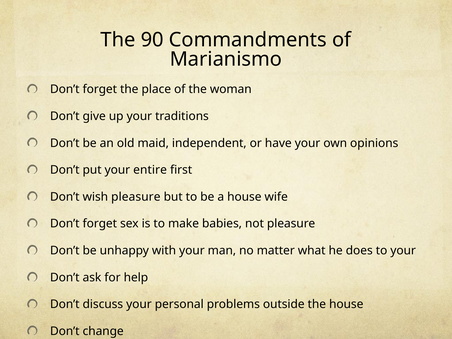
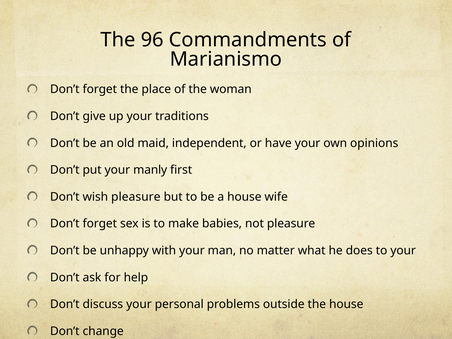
90: 90 -> 96 (152, 40)
entire: entire -> manly (150, 170)
